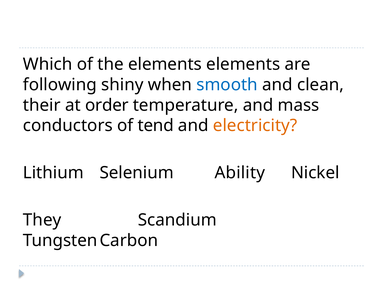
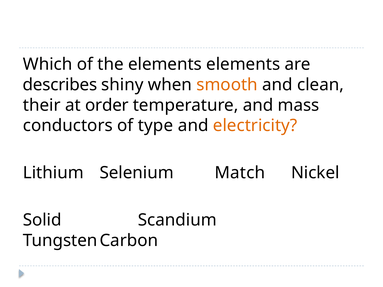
following: following -> describes (60, 85)
smooth colour: blue -> orange (227, 85)
tend: tend -> type (156, 126)
Ability: Ability -> Match (240, 173)
They: They -> Solid (42, 220)
